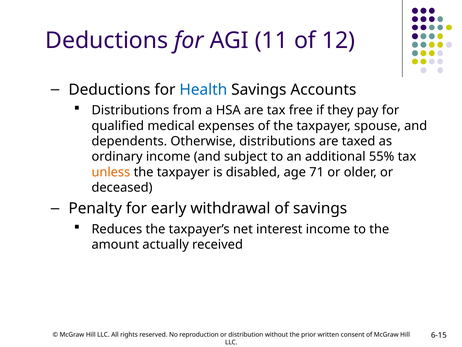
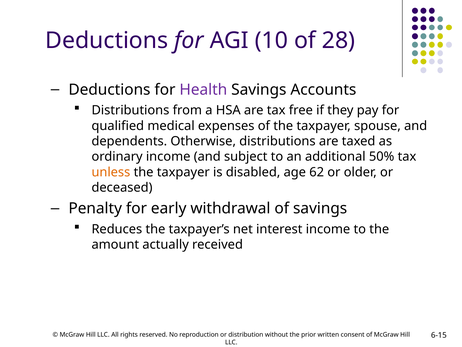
11: 11 -> 10 (271, 41)
12: 12 -> 28 (339, 41)
Health colour: blue -> purple (203, 90)
55%: 55% -> 50% (382, 156)
71: 71 -> 62 (317, 172)
